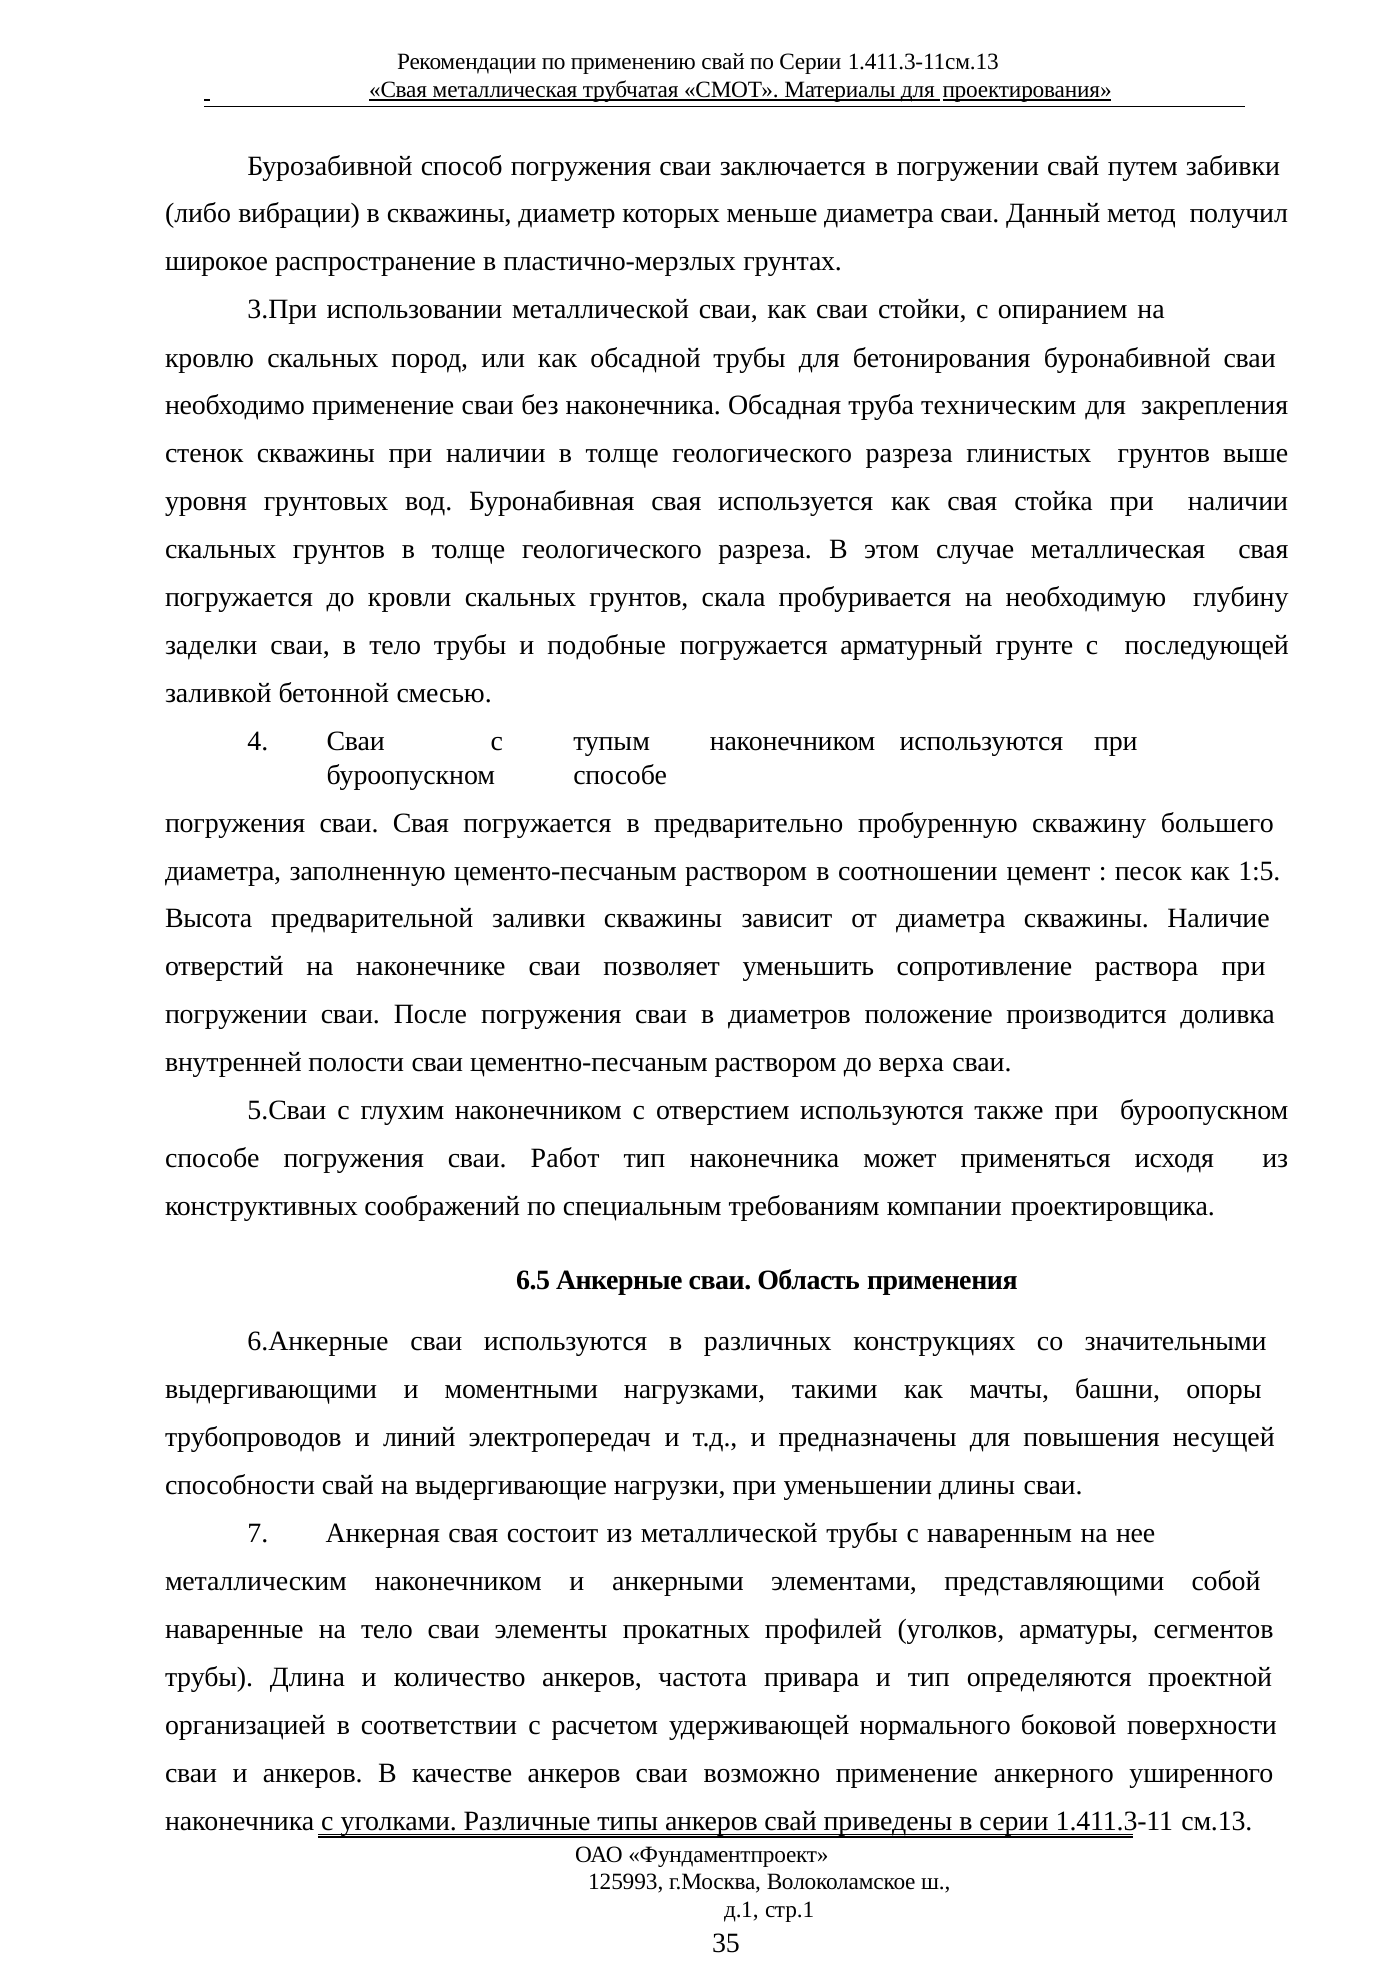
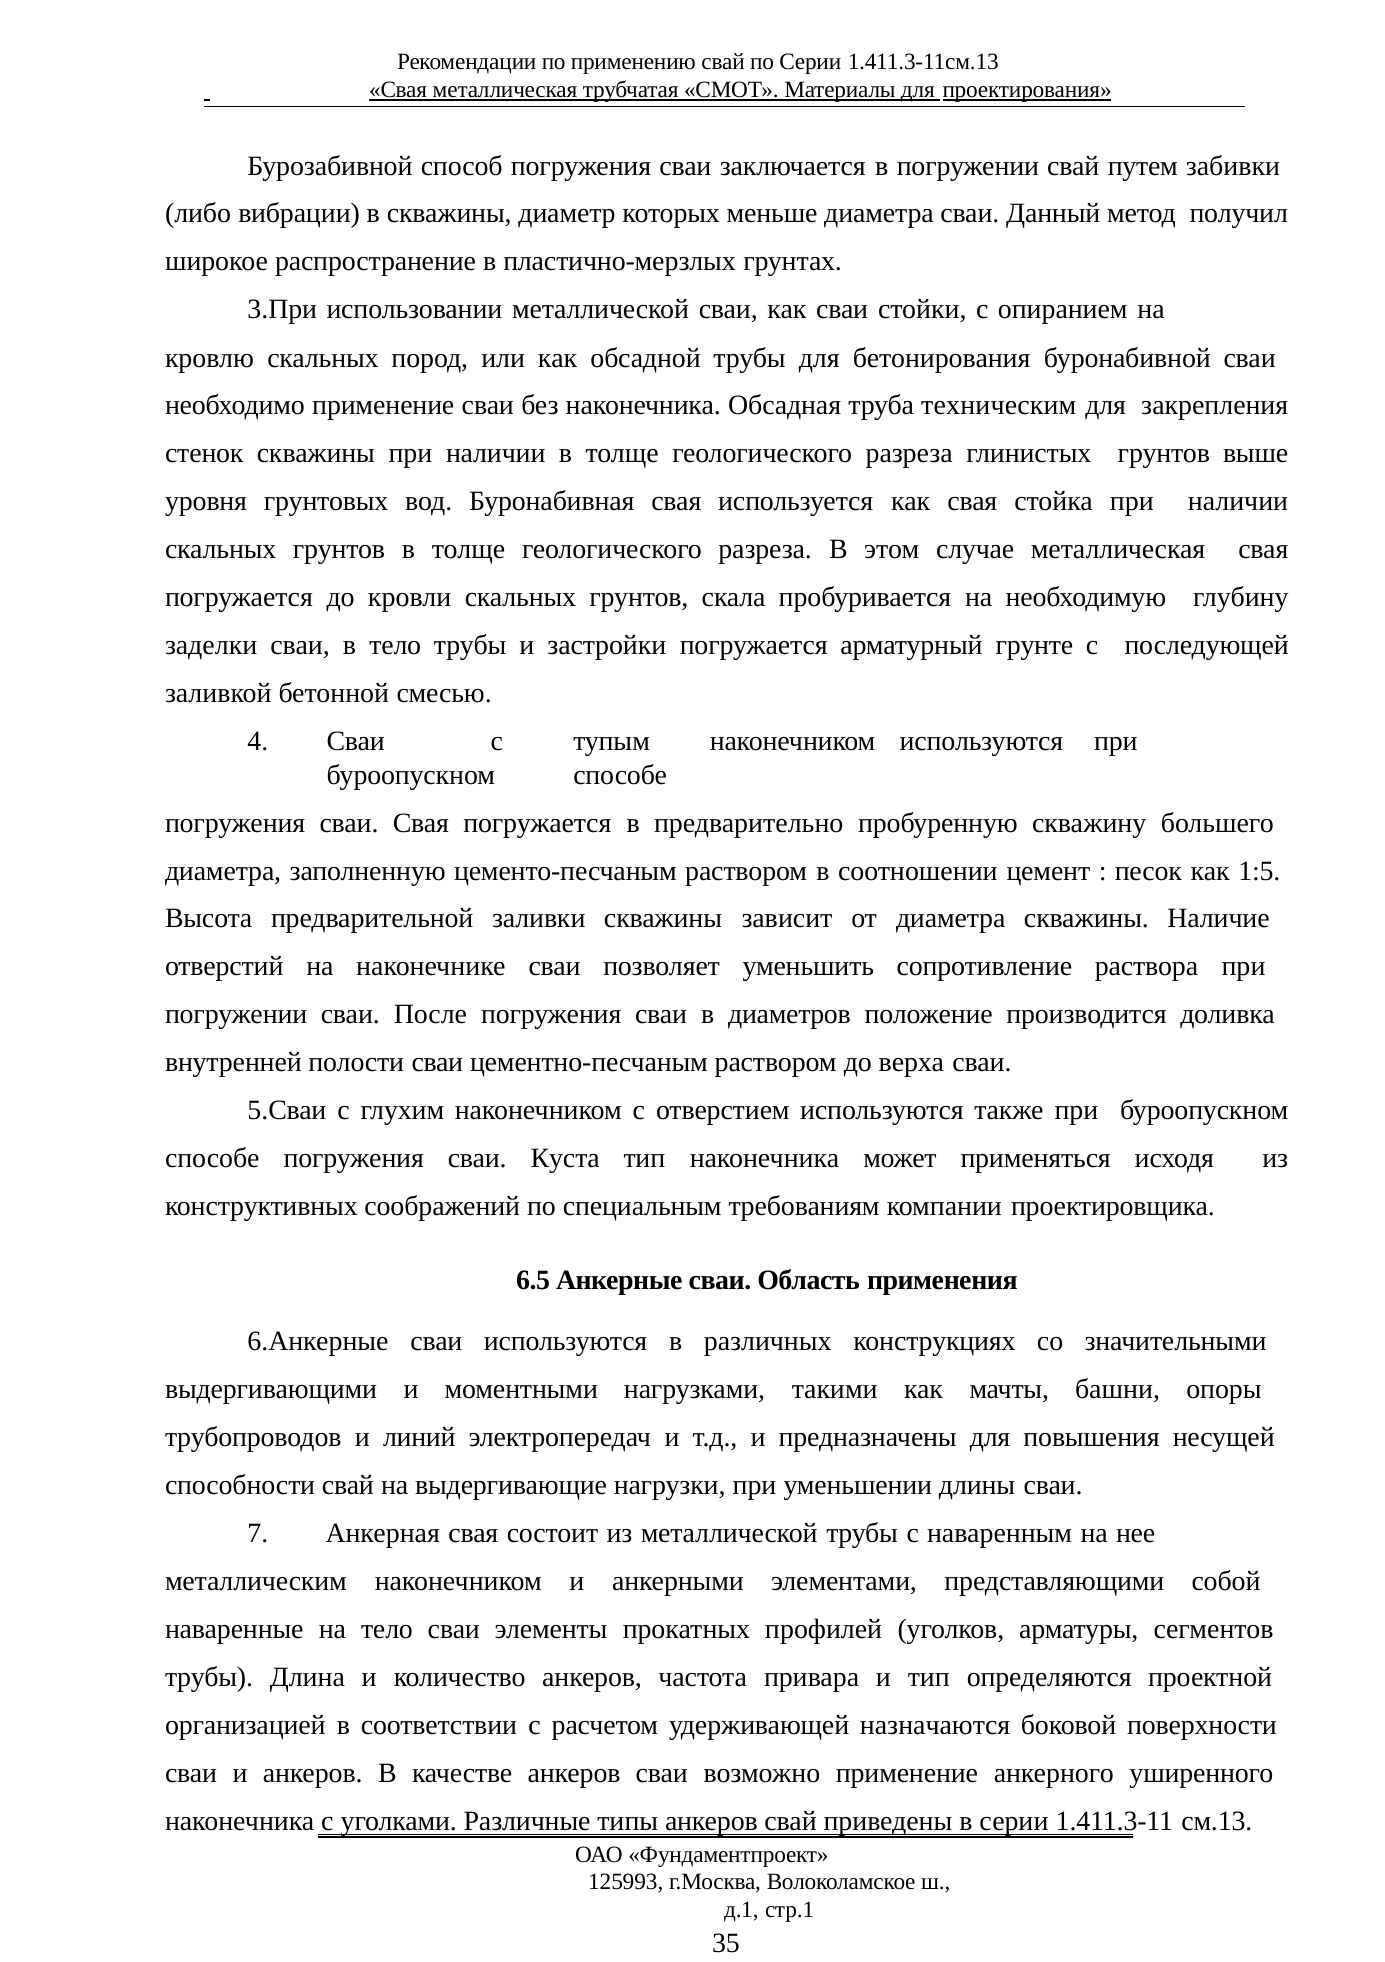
подобные: подобные -> застройки (607, 645)
Работ: Работ -> Куста (565, 1158)
нормального: нормального -> назначаются (935, 1724)
